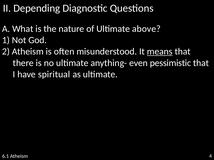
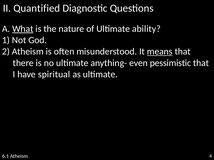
Depending: Depending -> Quantified (37, 8)
What underline: none -> present (23, 29)
above: above -> ability (146, 29)
